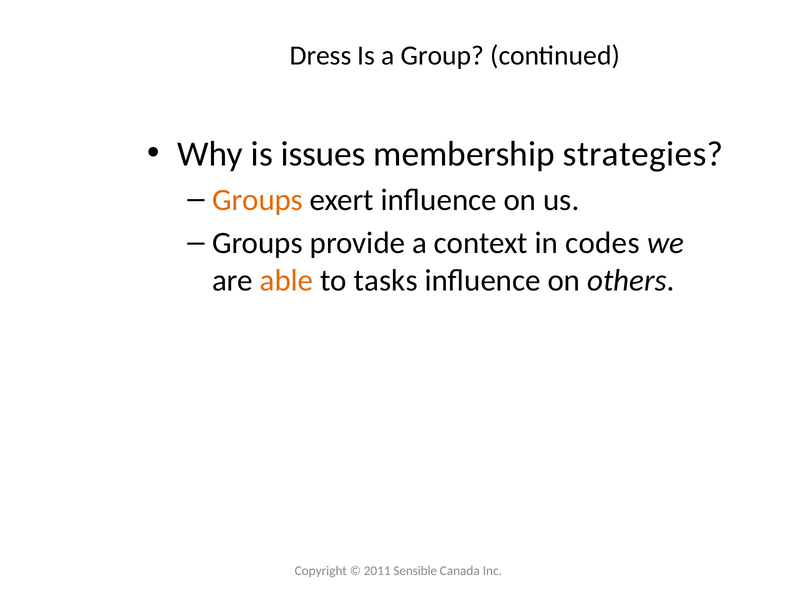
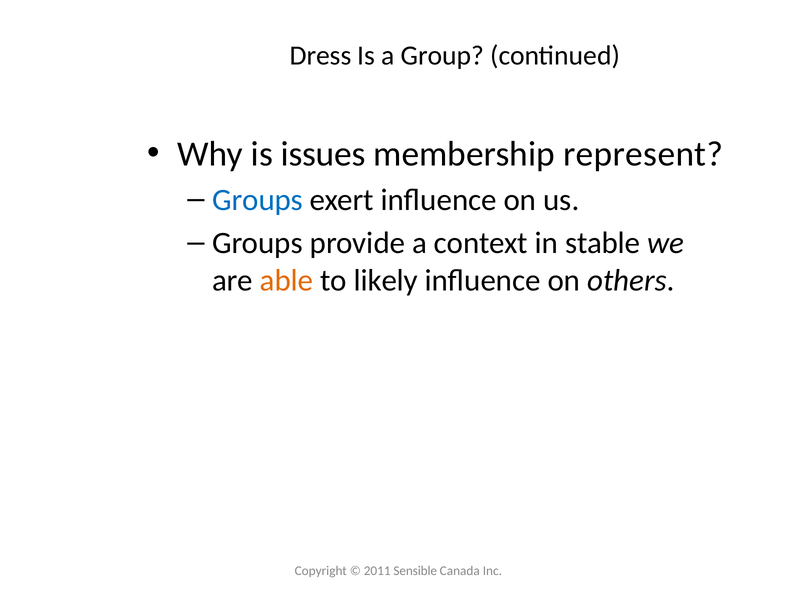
strategies: strategies -> represent (643, 154)
Groups colour: orange -> blue (258, 200)
codes: codes -> stable (603, 243)
tasks: tasks -> likely (386, 280)
